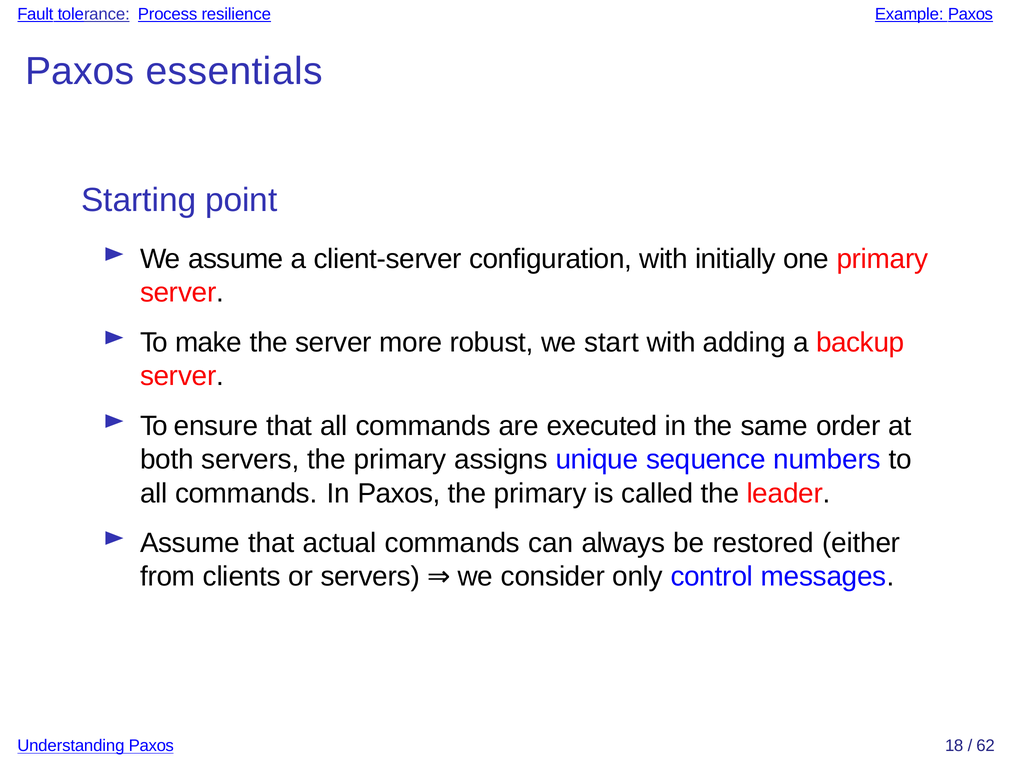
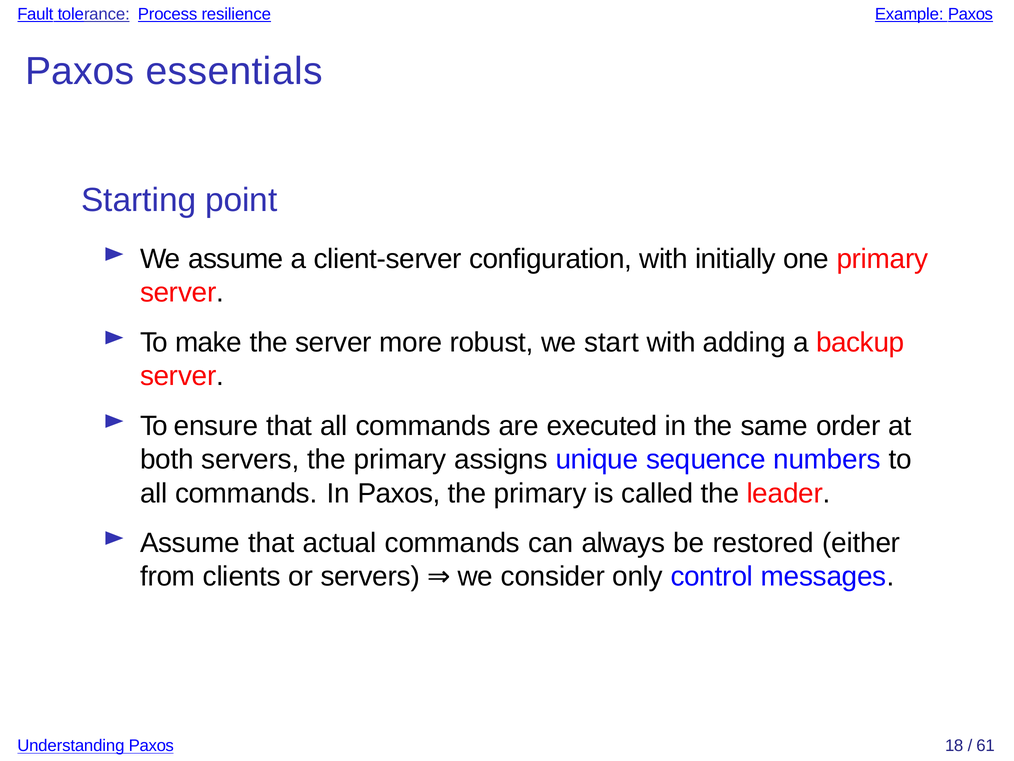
62: 62 -> 61 (986, 746)
